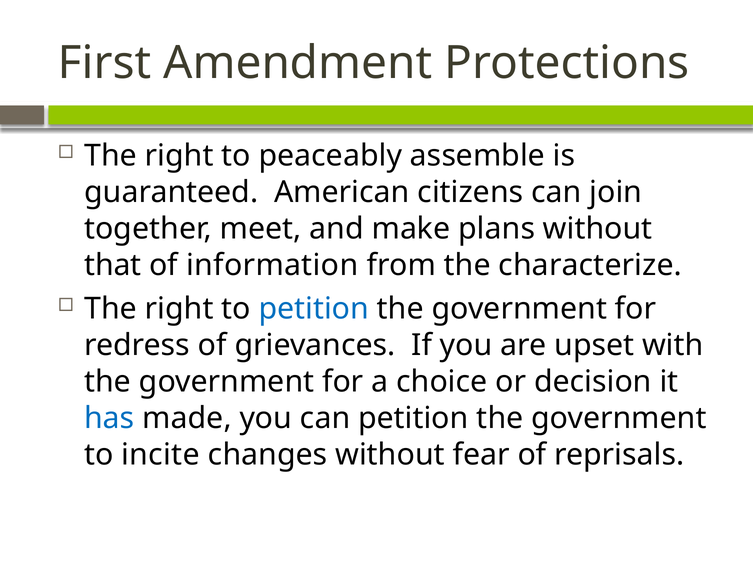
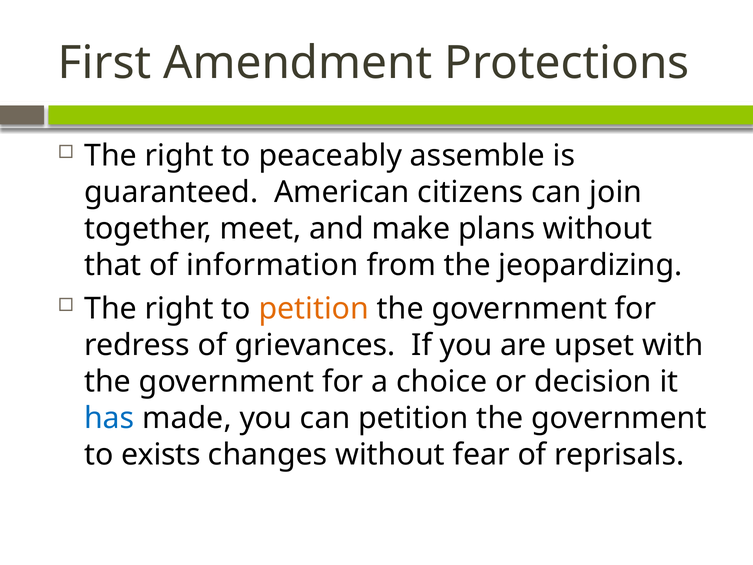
characterize: characterize -> jeopardizing (590, 265)
petition colour: blue -> orange (314, 309)
incite: incite -> exists (161, 454)
